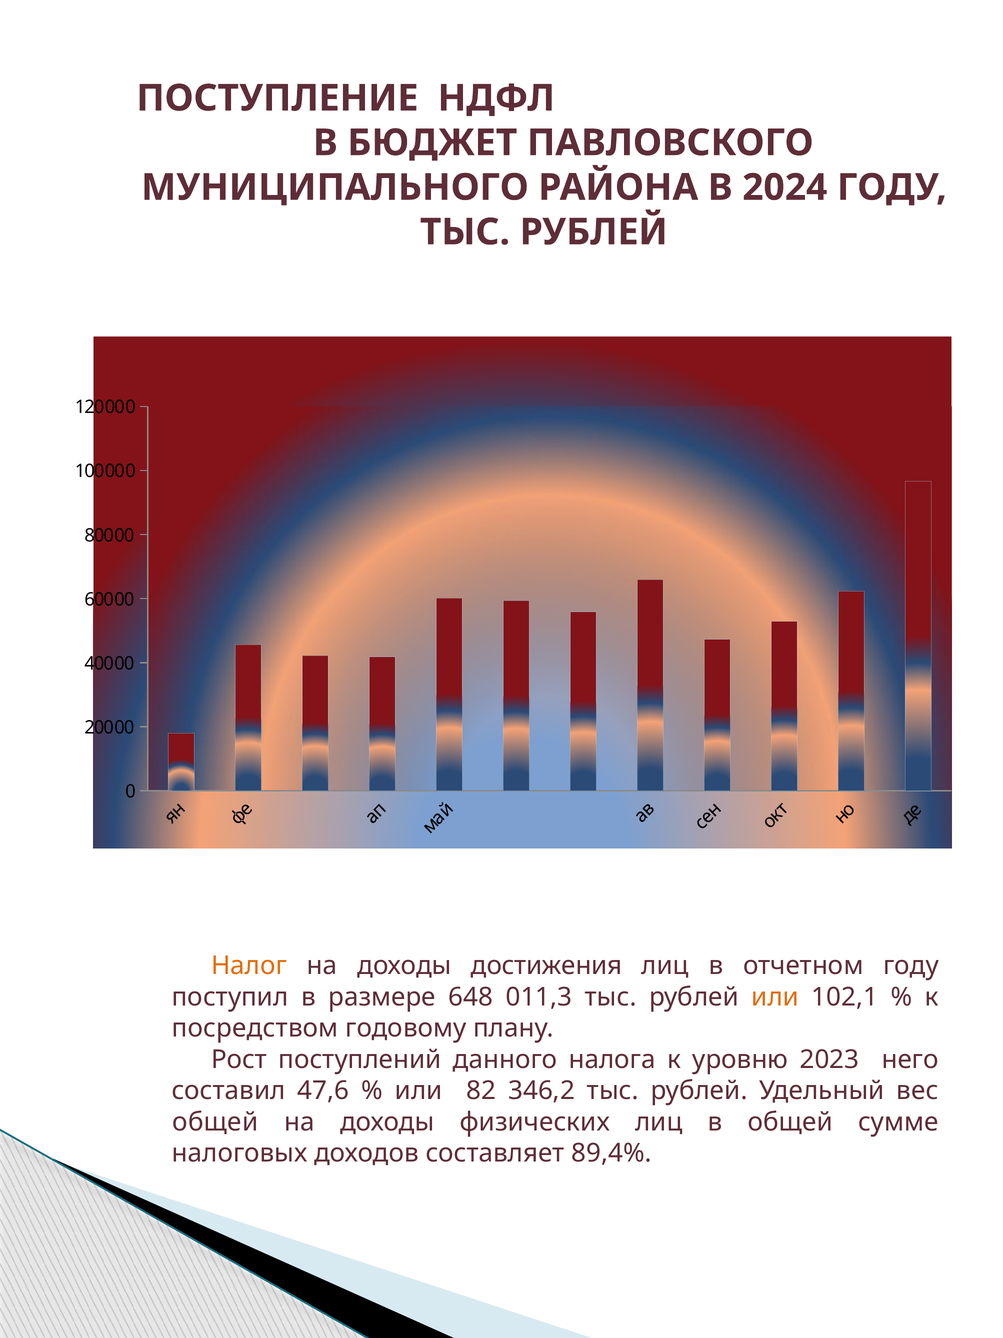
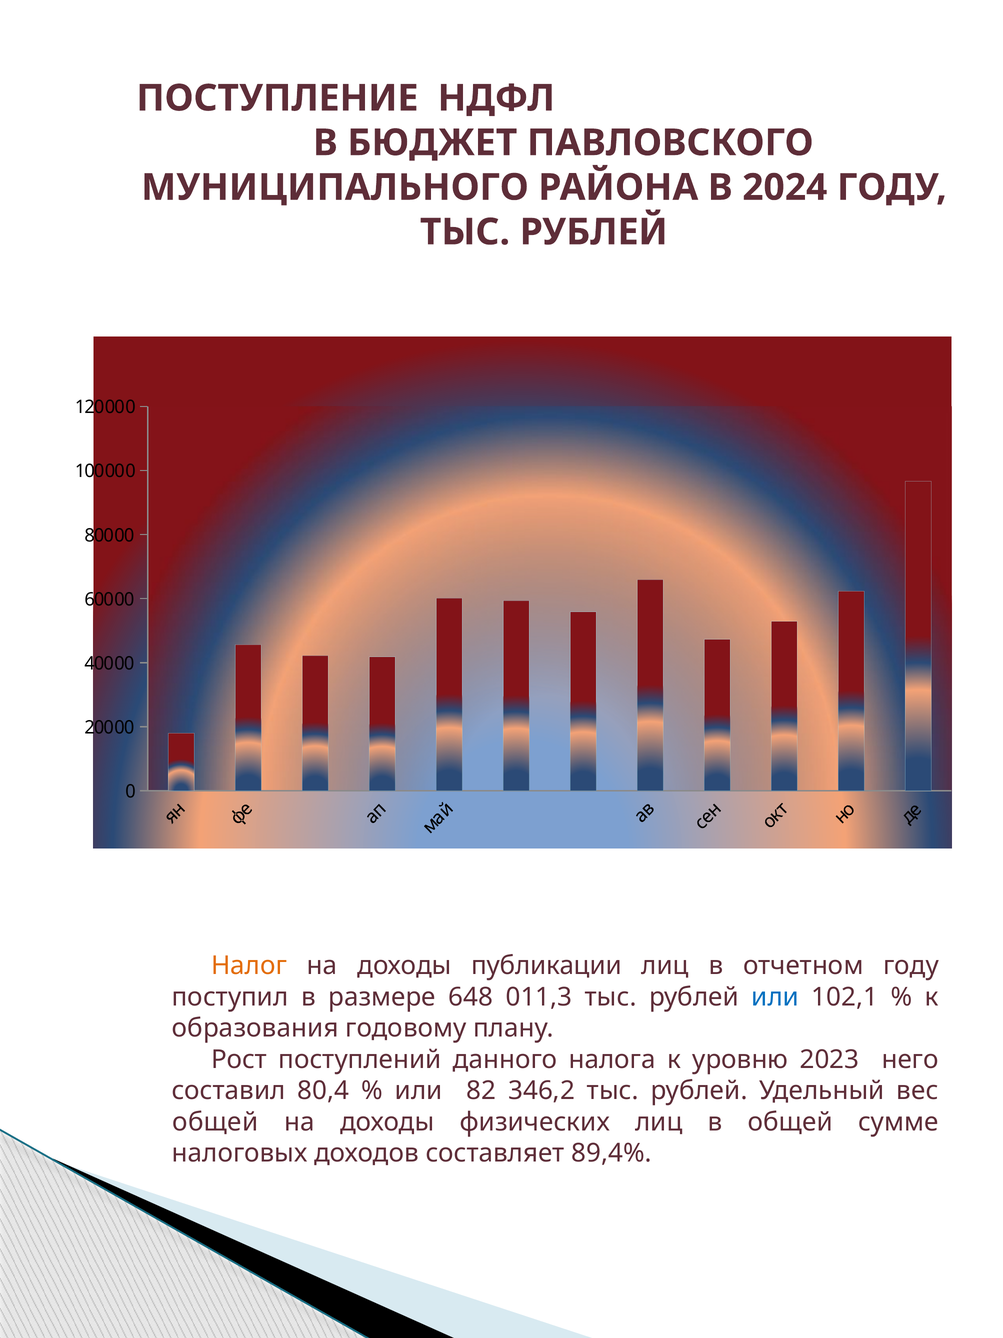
достижения: достижения -> публикации (547, 965)
или colour: orange -> blue (775, 996)
посредством: посредством -> образования (255, 1028)
47,6: 47,6 -> 80,4 (323, 1090)
